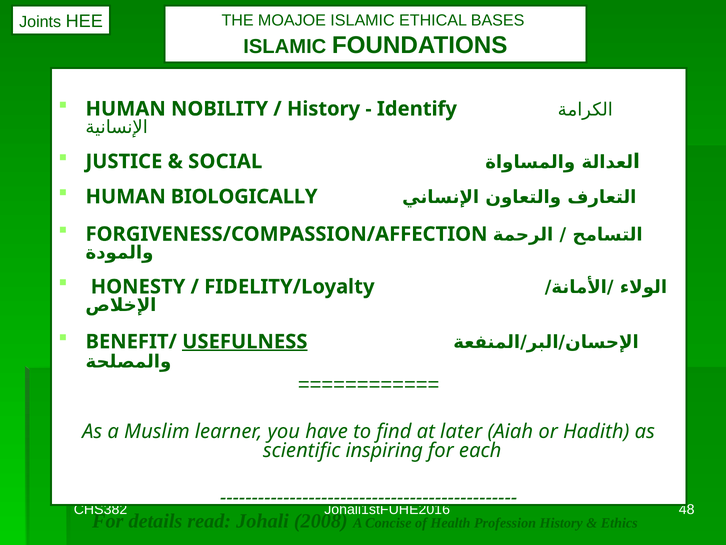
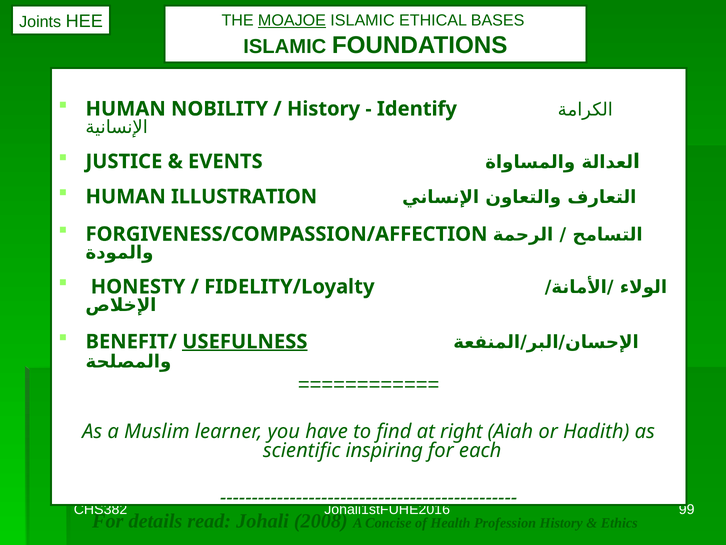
MOAJOE underline: none -> present (292, 21)
SOCIAL: SOCIAL -> EVENTS (225, 161)
BIOLOGICALLY: BIOLOGICALLY -> ILLUSTRATION (244, 196)
later: later -> right (461, 431)
48: 48 -> 99 (687, 509)
